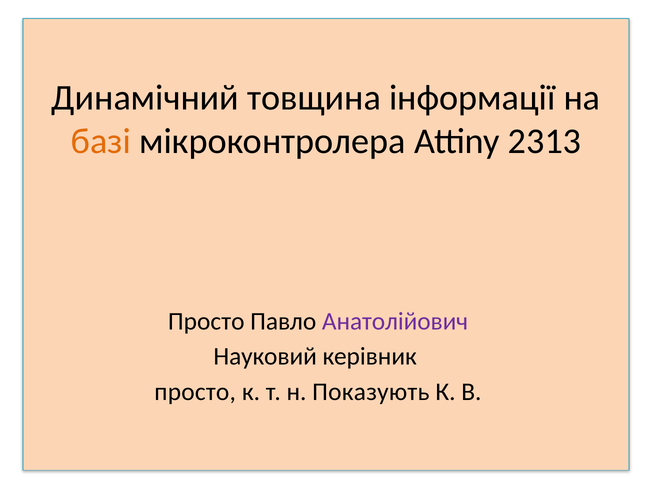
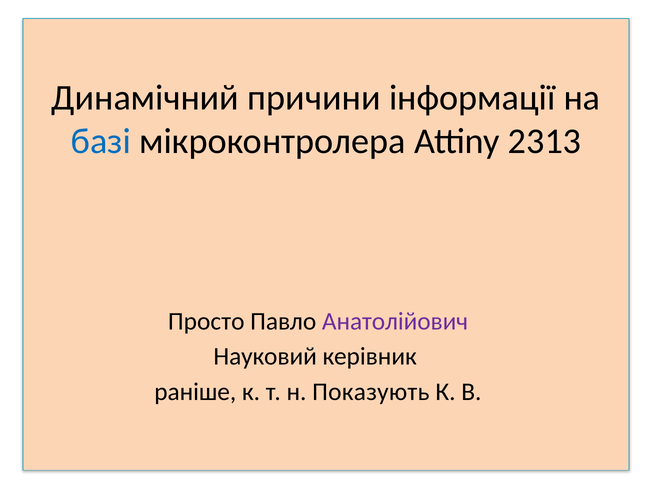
товщина: товщина -> причини (314, 98)
базі colour: orange -> blue (101, 141)
просто: просто -> раніше (195, 392)
